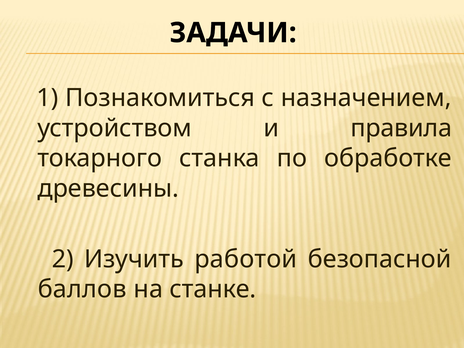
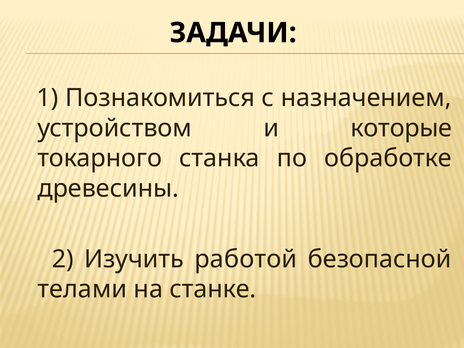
правила: правила -> которые (401, 128)
баллов: баллов -> телами (82, 289)
